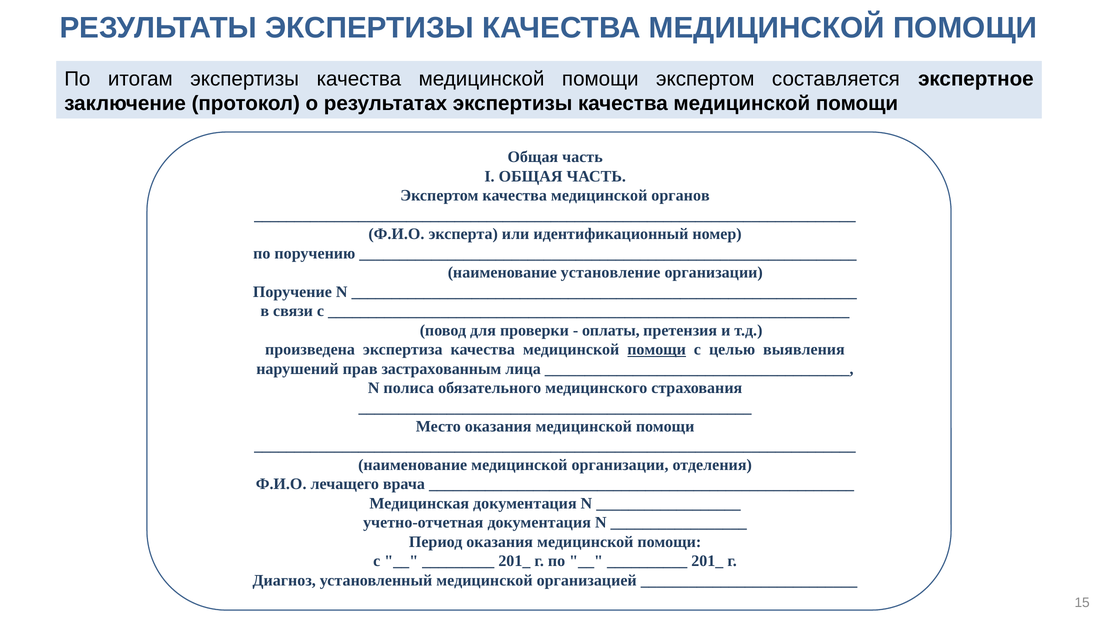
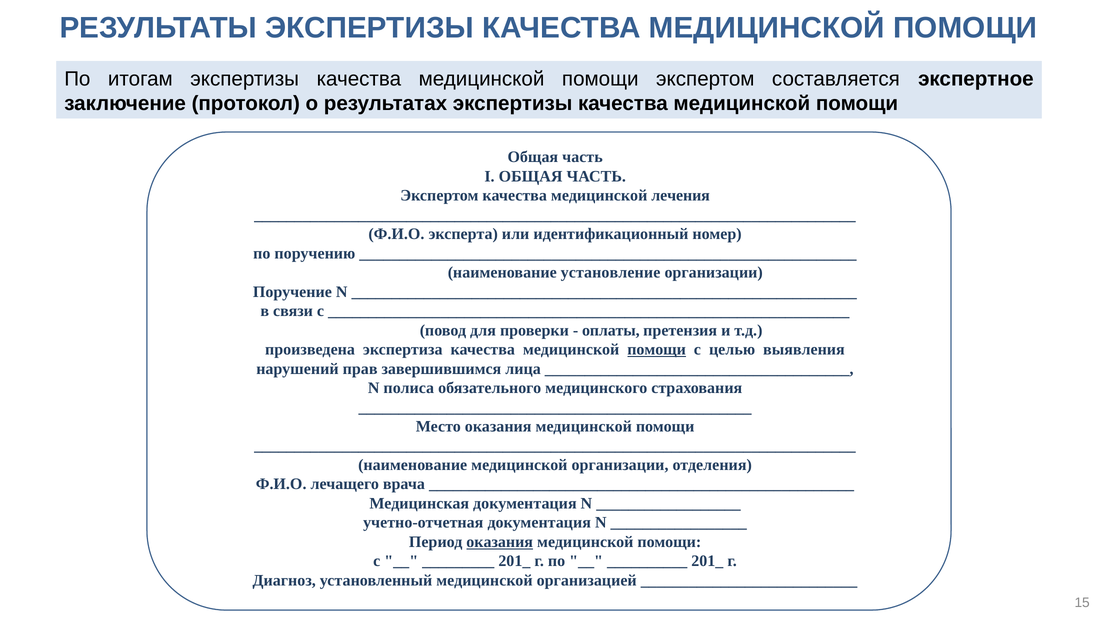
органов: органов -> лечения (681, 195)
застрахованным: застрахованным -> завершившимся (441, 369)
оказания underline: none -> present (500, 542)
